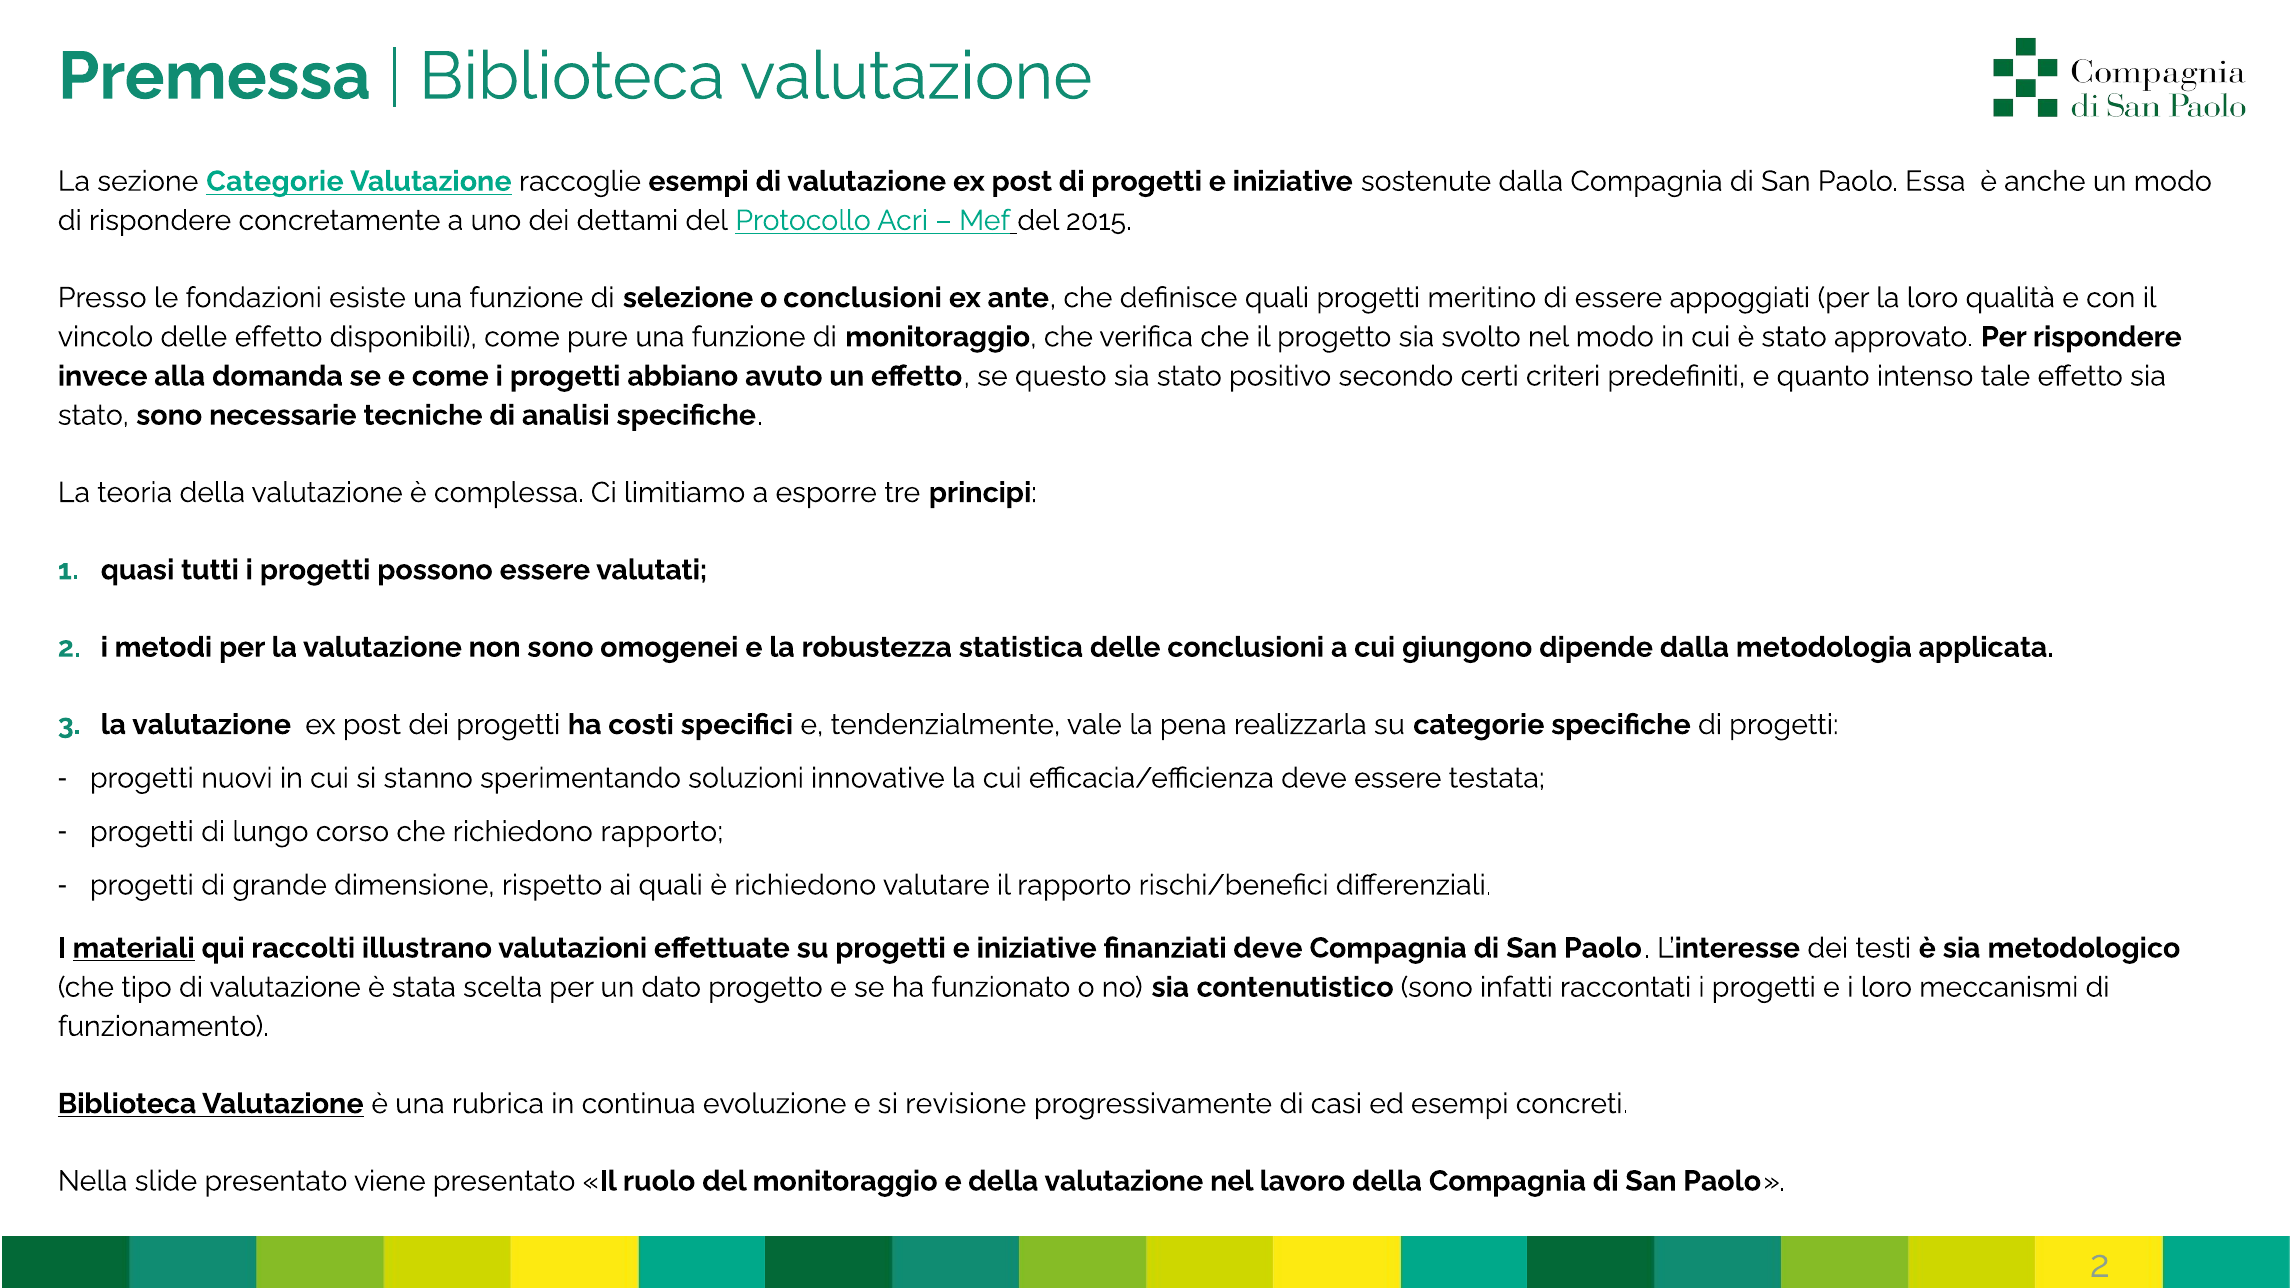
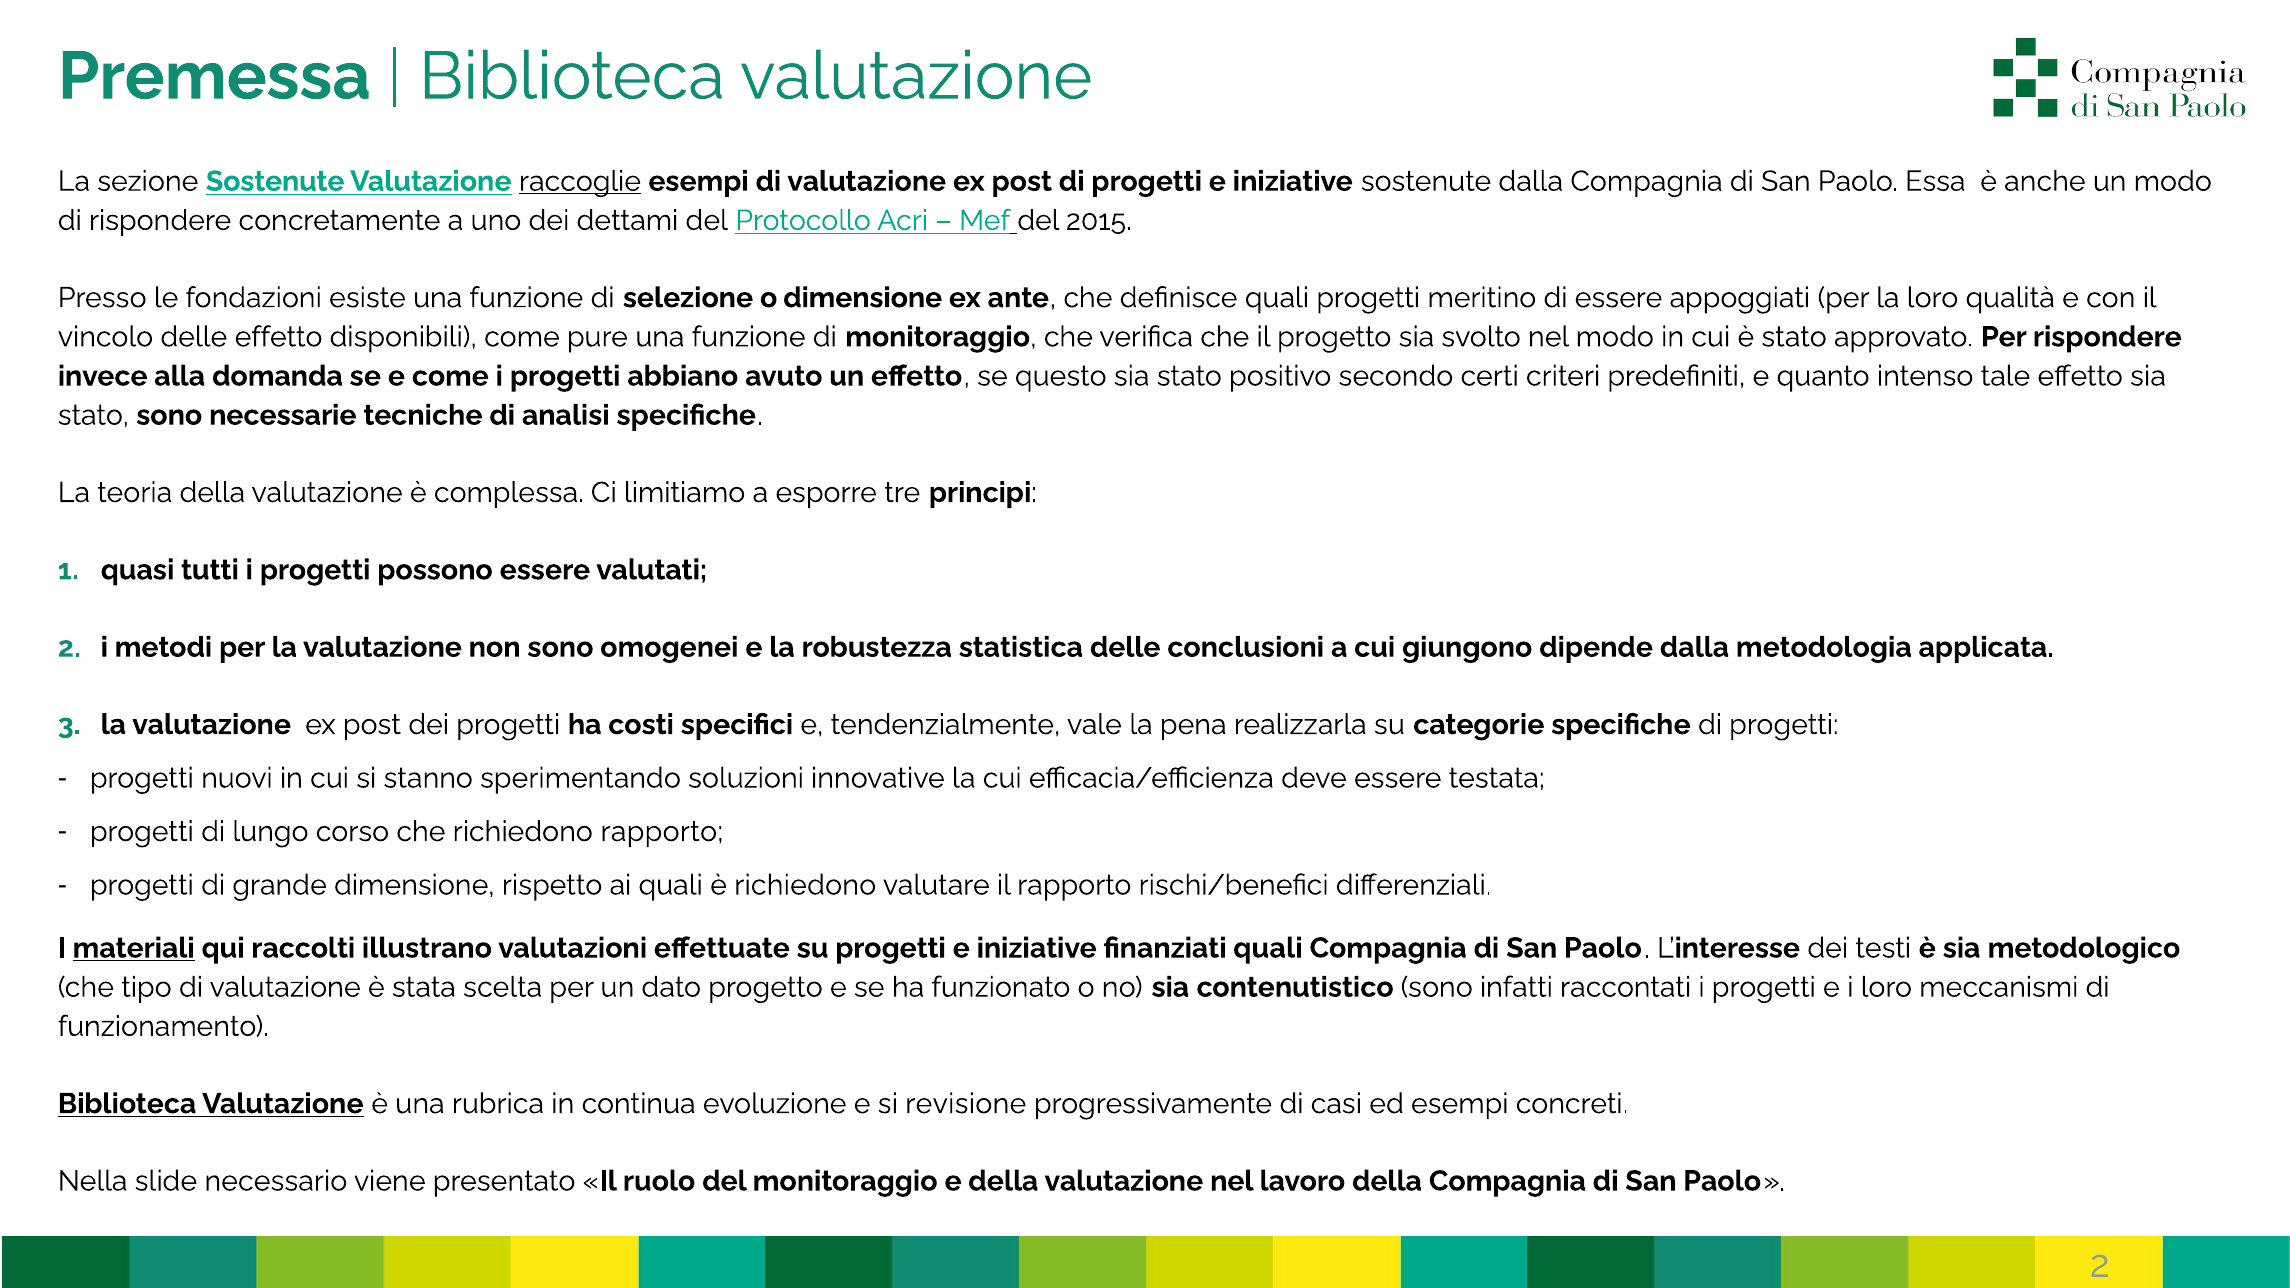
sezione Categorie: Categorie -> Sostenute (275, 181)
raccoglie underline: none -> present (580, 181)
o conclusioni: conclusioni -> dimensione (863, 298)
finanziati deve: deve -> quali (1268, 948)
slide presentato: presentato -> necessario (276, 1181)
